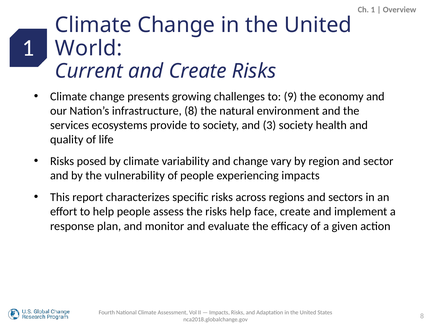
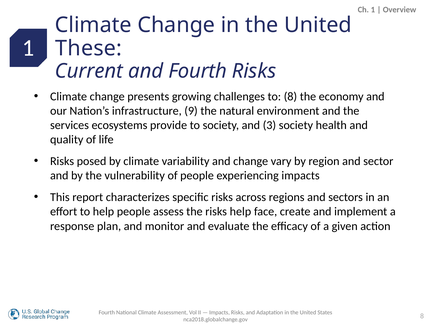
World: World -> These (89, 48)
and Create: Create -> Fourth (198, 71)
to 9: 9 -> 8 (290, 96)
infrastructure 8: 8 -> 9 (191, 111)
